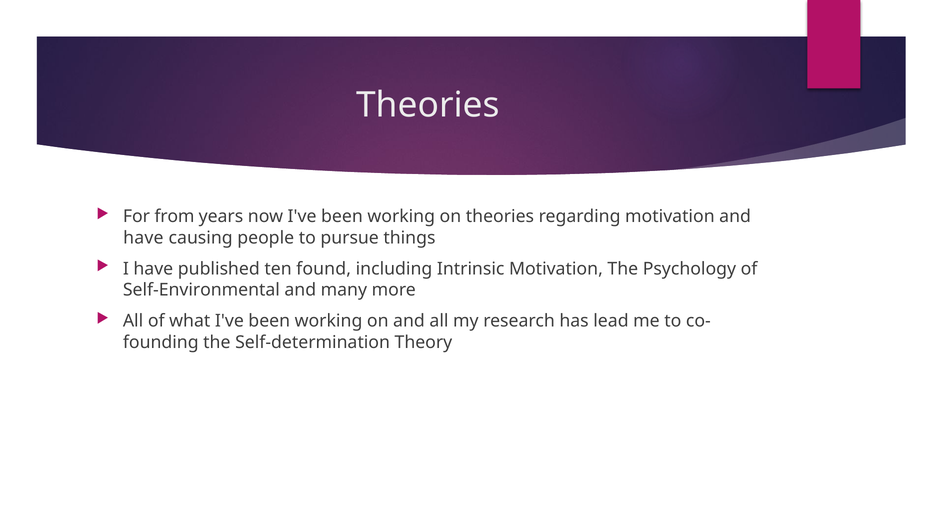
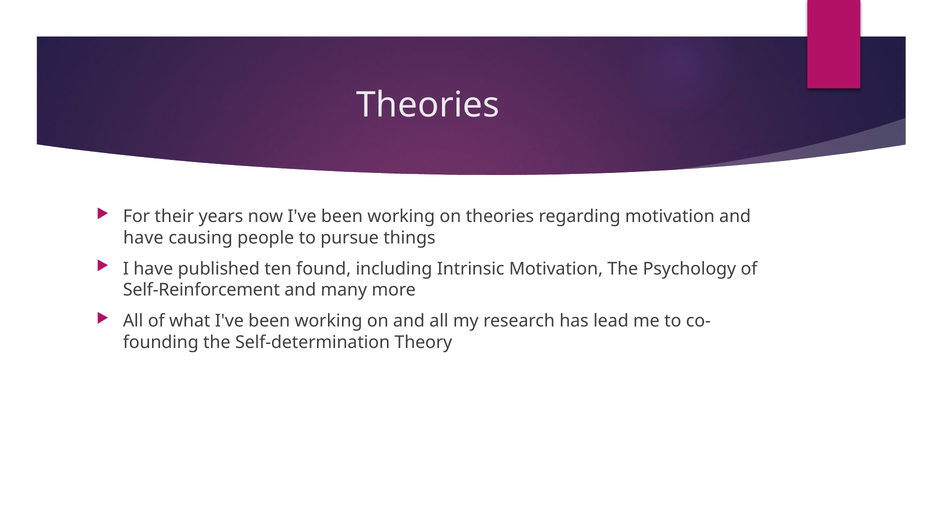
from: from -> their (174, 217)
Self-Environmental: Self-Environmental -> Self-Reinforcement (201, 290)
